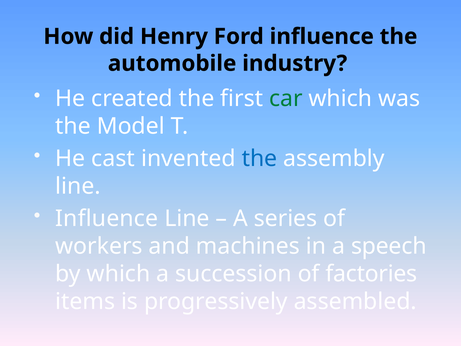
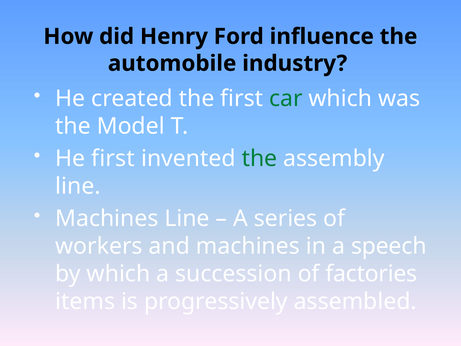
He cast: cast -> first (113, 158)
the colour: blue -> green (259, 158)
Influence: Influence -> Machines (107, 218)
